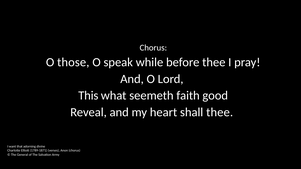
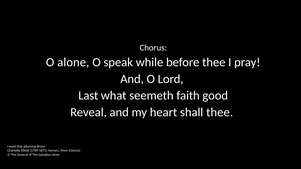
those: those -> alone (73, 62)
This: This -> Last (88, 96)
